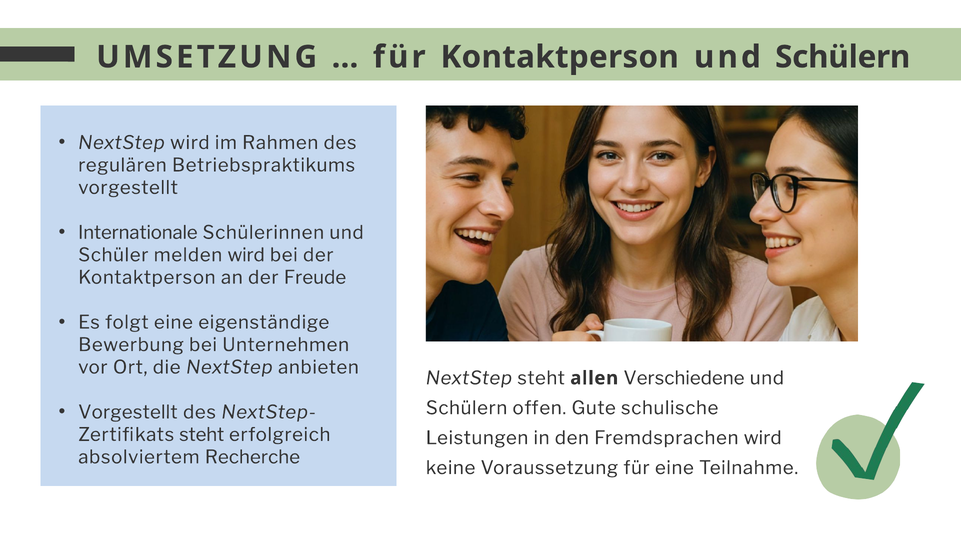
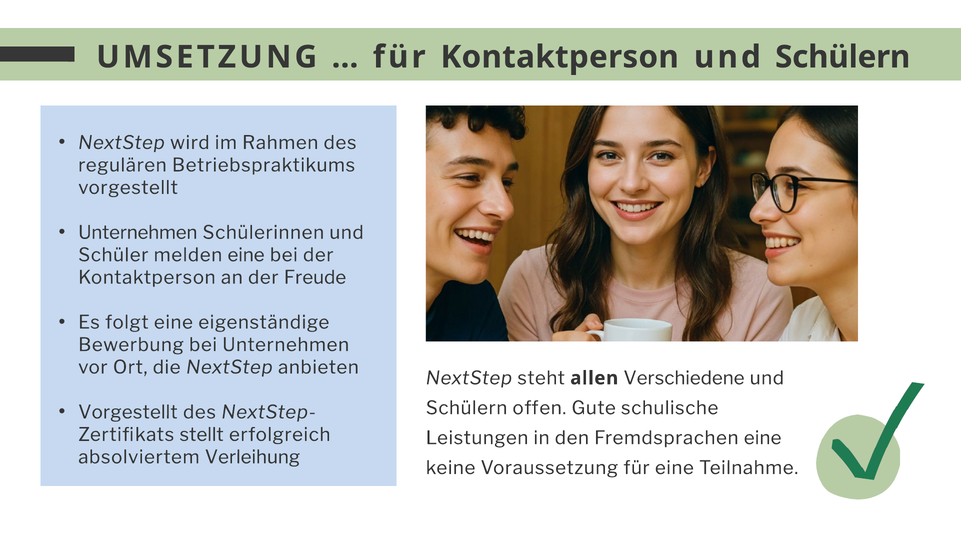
Internationale: Internationale -> Unternehmen (138, 232)
melden wird: wird -> eine (246, 255)
Zertifikats steht: steht -> stellt (202, 434)
Fremdsprachen wird: wird -> eine (763, 438)
Recherche: Recherche -> Verleihung (252, 457)
